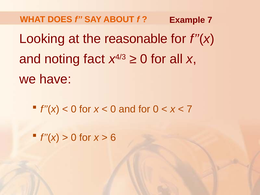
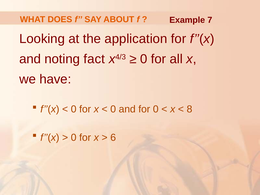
reasonable: reasonable -> application (136, 39)
7: 7 -> 8 (189, 109)
